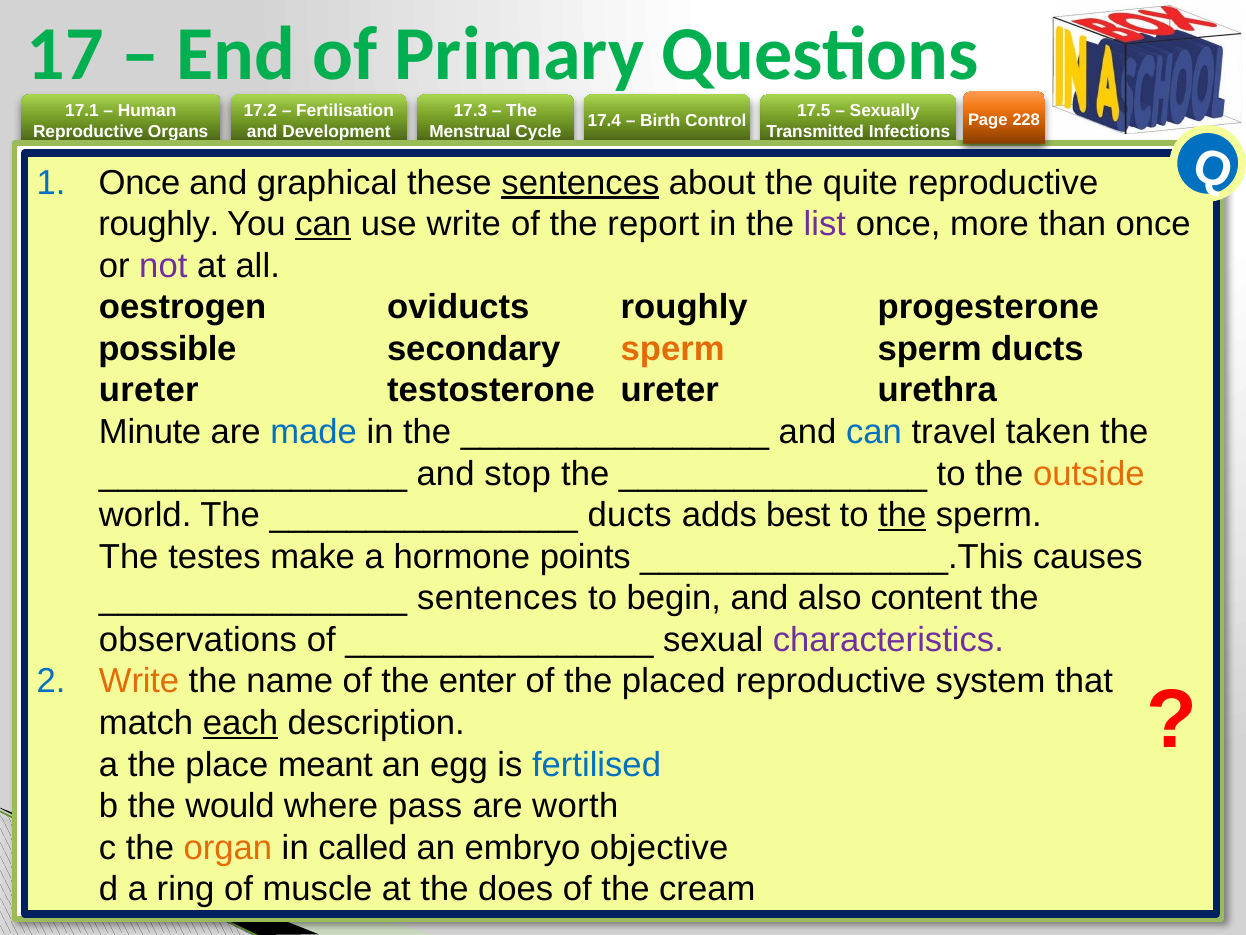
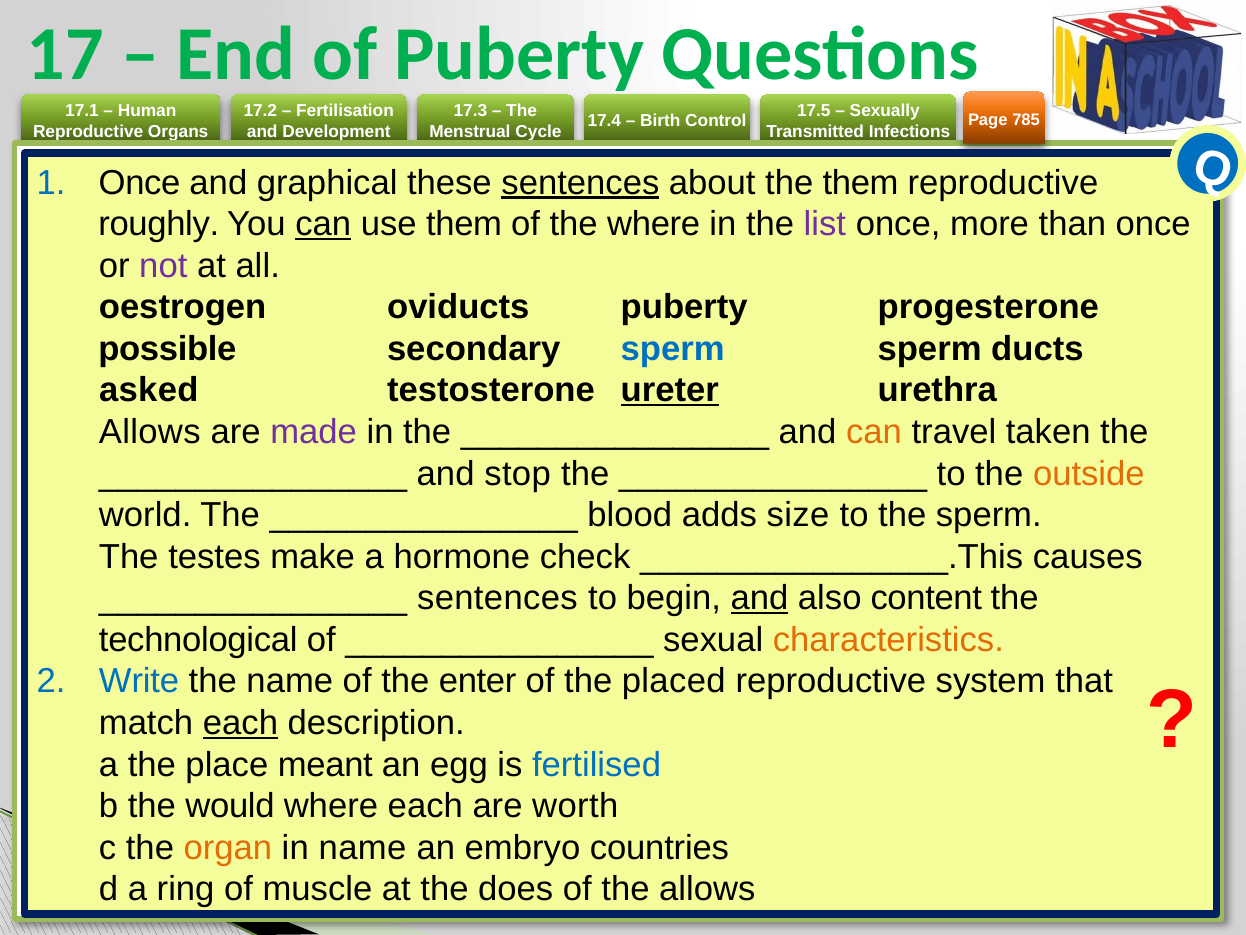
of Primary: Primary -> Puberty (519, 54)
228: 228 -> 785 (1026, 120)
the quite: quite -> them (861, 183)
use write: write -> them (464, 224)
the report: report -> where (654, 224)
oviducts roughly: roughly -> puberty (684, 307)
sperm colour: orange -> blue (673, 349)
ureter: ureter -> asked (149, 390)
ureter underline: none -> present (670, 390)
Minute: Minute -> Allows (150, 432)
made colour: blue -> purple (314, 432)
can colour: blue -> orange (874, 432)
ducts: ducts -> blood (630, 515)
best: best -> size (798, 515)
the underline: present -> none (902, 515)
points: points -> check (585, 556)
and underline: none -> present (759, 598)
observations: observations -> technological (198, 640)
characteristics colour: purple -> orange (888, 640)
Write colour: orange -> blue (139, 681)
where pass: pass -> each (425, 806)
in called: called -> name (363, 847)
objective: objective -> countries (659, 847)
the cream: cream -> allows (707, 889)
